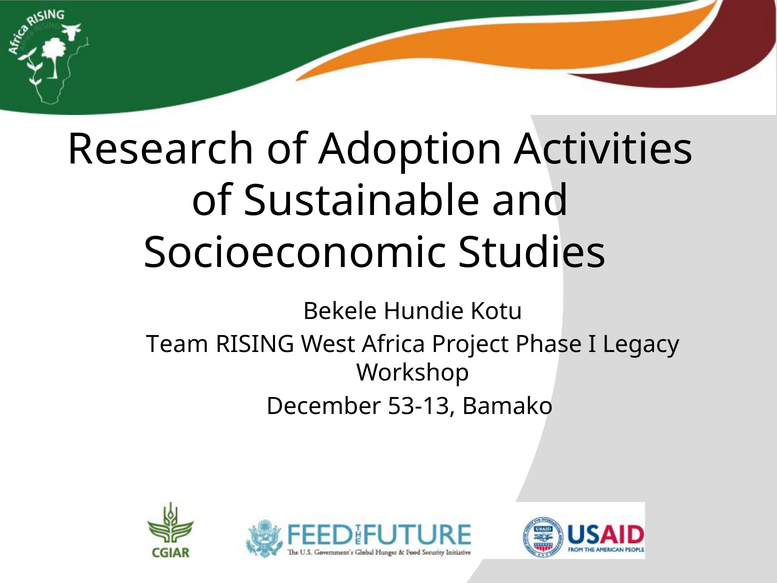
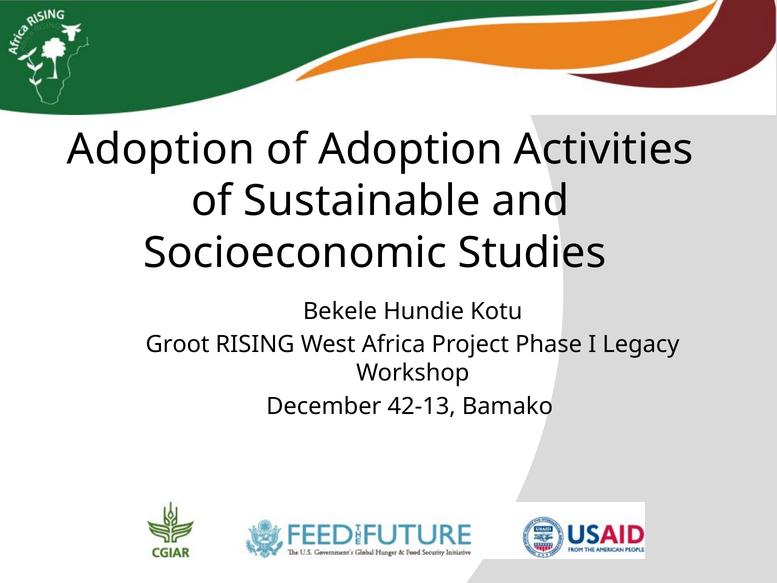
Research: Research -> Adoption (161, 149)
Team: Team -> Groot (178, 344)
53-13: 53-13 -> 42-13 (422, 406)
